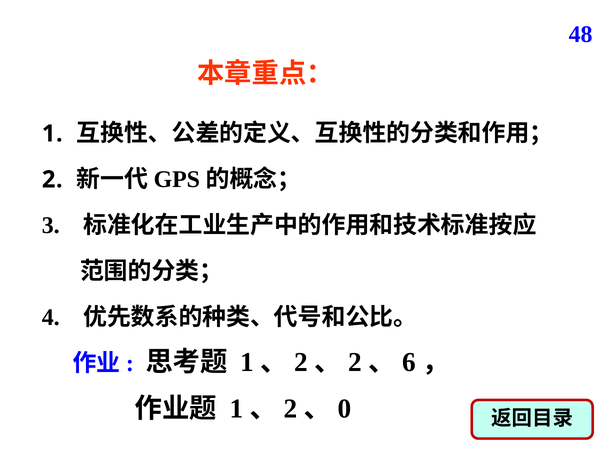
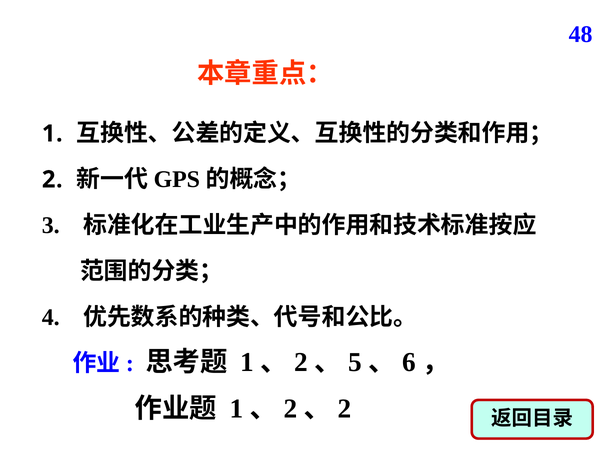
2: 2 -> 5 (355, 362)
0: 0 -> 2 (344, 408)
